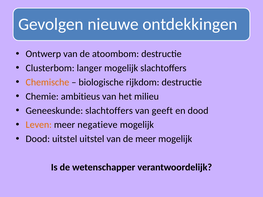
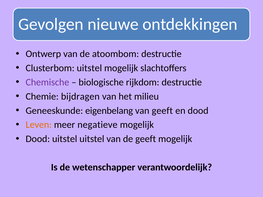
Clusterbom langer: langer -> uitstel (89, 68)
Chemische colour: orange -> purple (47, 82)
ambitieus: ambitieus -> bijdragen (80, 97)
Geneeskunde slachtoffers: slachtoffers -> eigenbelang (109, 111)
de meer: meer -> geeft (146, 139)
